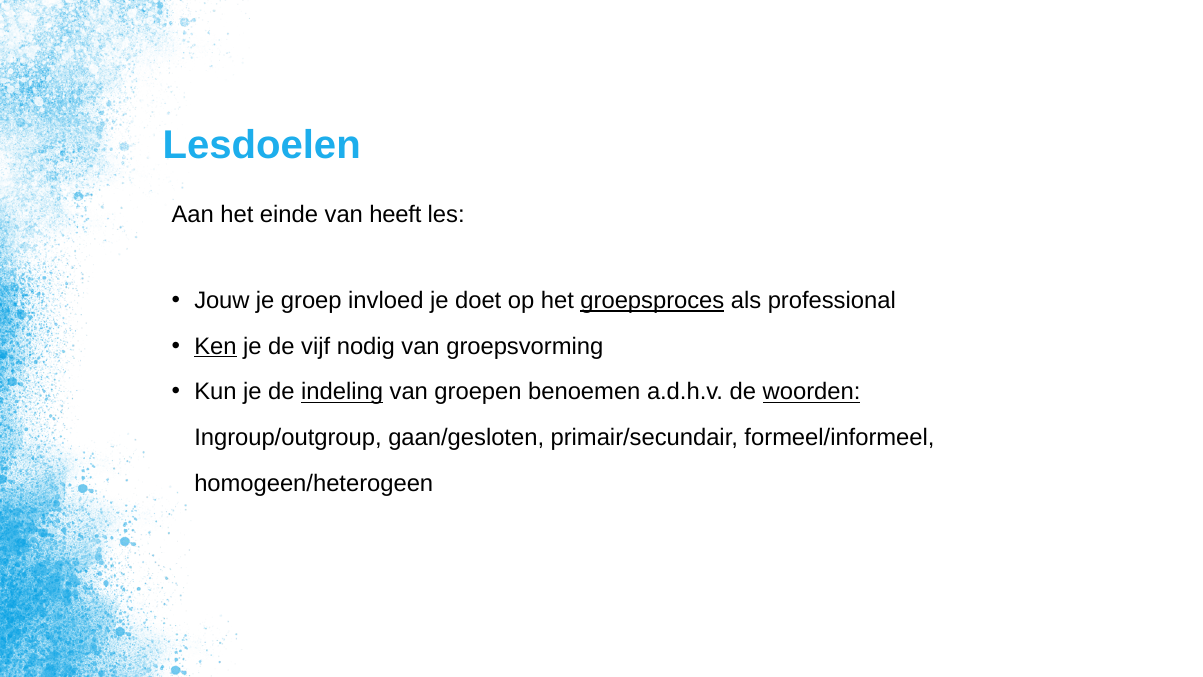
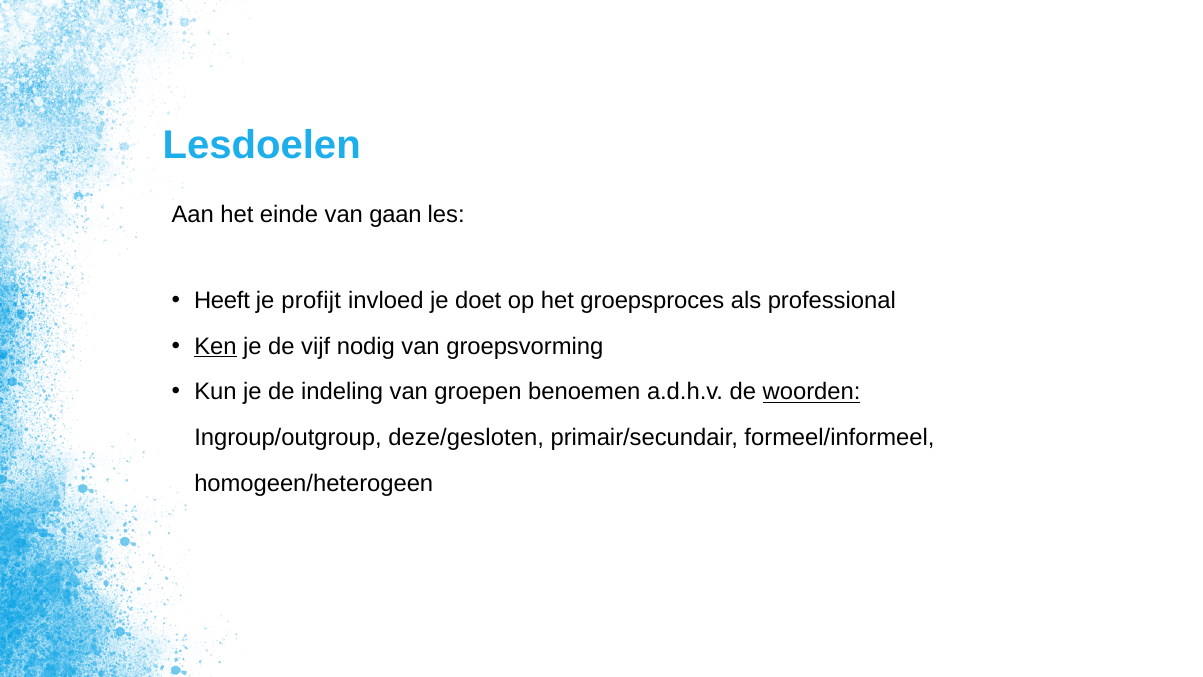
heeft: heeft -> gaan (395, 215)
Jouw: Jouw -> Heeft (222, 301)
groep: groep -> profijt (311, 301)
groepsproces underline: present -> none (652, 301)
indeling underline: present -> none (342, 392)
gaan/gesloten: gaan/gesloten -> deze/gesloten (466, 438)
